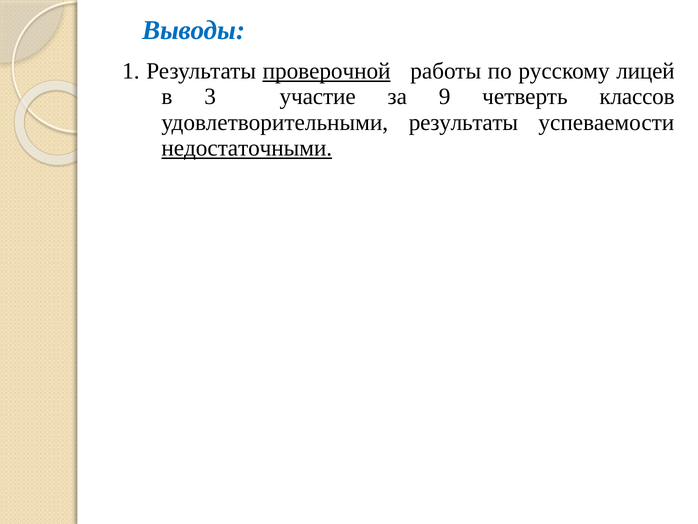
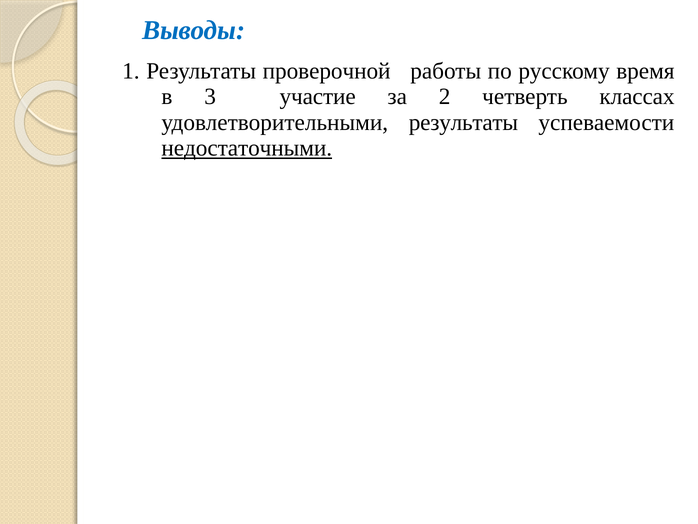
проверочной underline: present -> none (327, 71)
лицей: лицей -> время (645, 71)
9: 9 -> 2 (445, 97)
классов: классов -> классах (637, 97)
